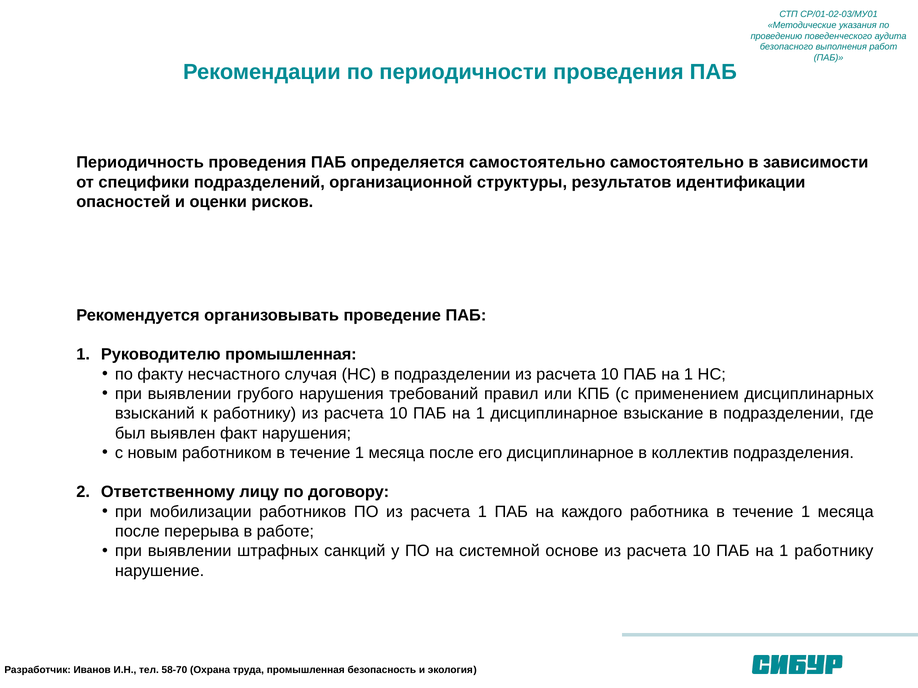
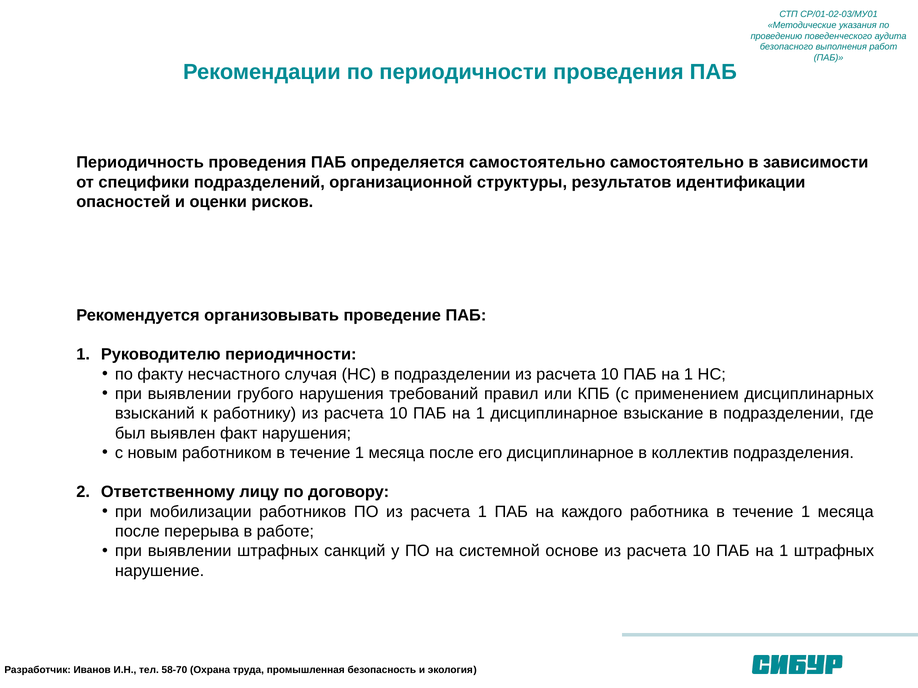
Руководителю промышленная: промышленная -> периодичности (291, 355)
1 работнику: работнику -> штрафных (834, 551)
